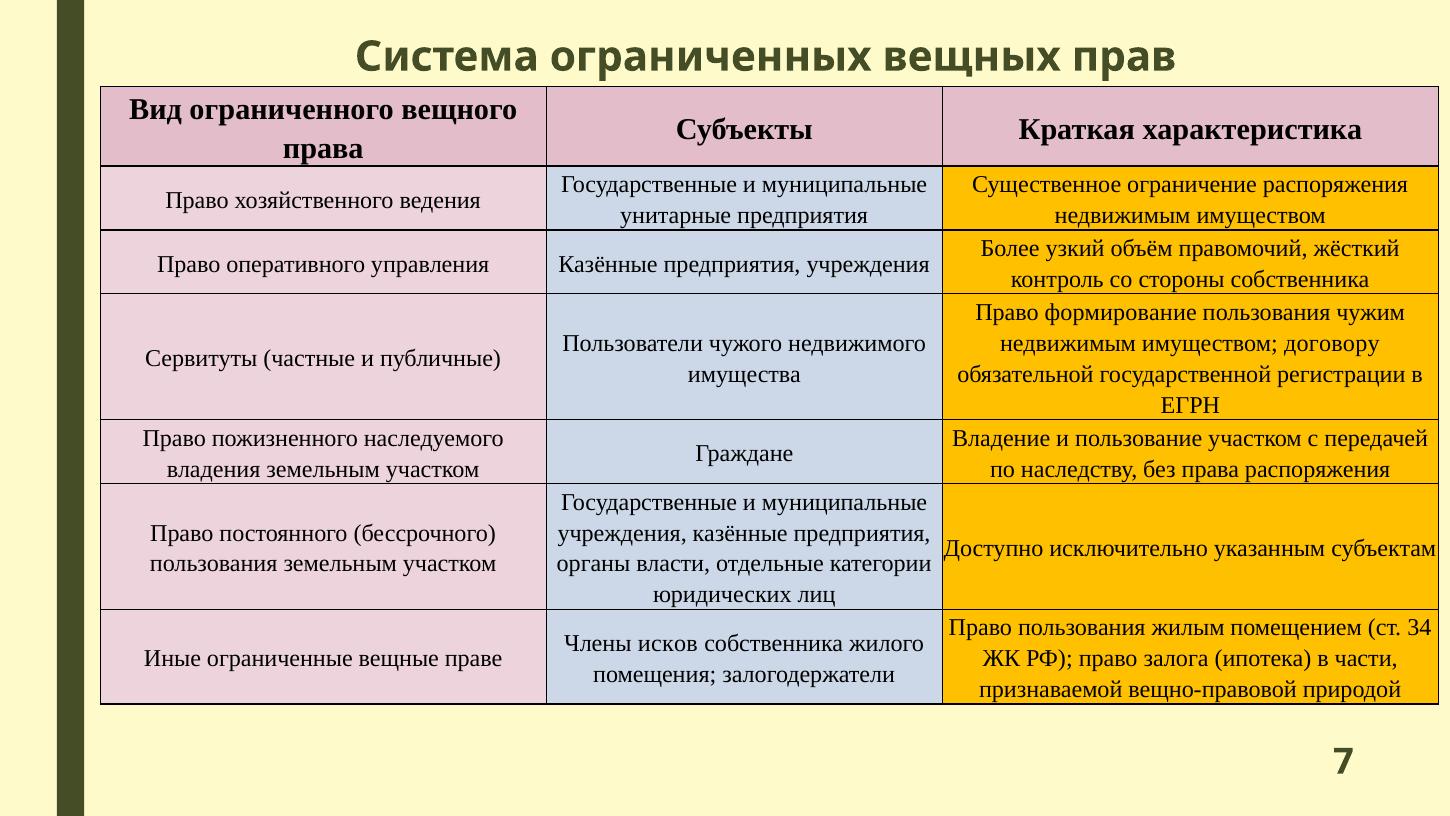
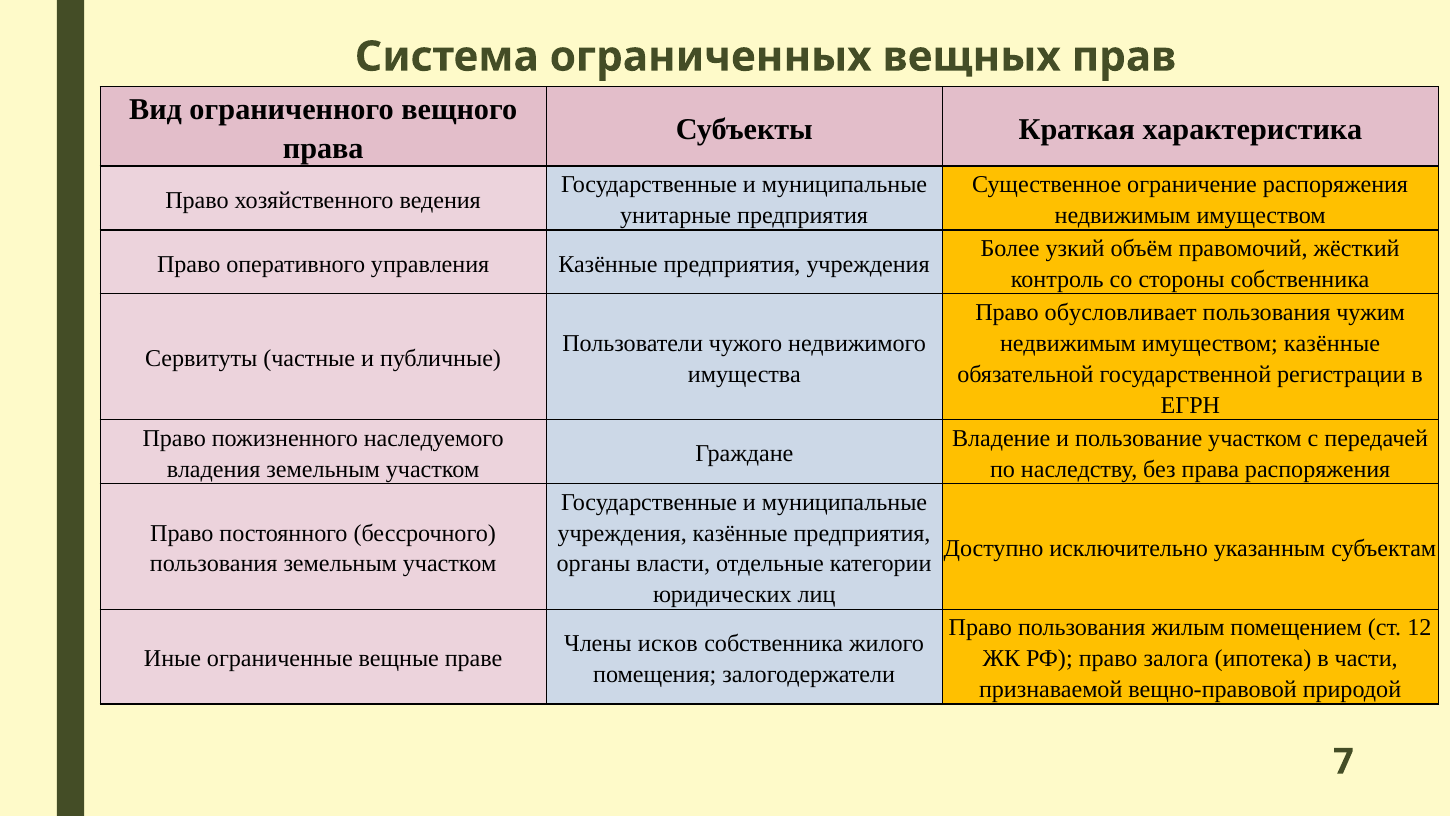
формирование: формирование -> обусловливает (1121, 312)
имуществом договору: договору -> казённые (1332, 343)
34: 34 -> 12 (1419, 628)
